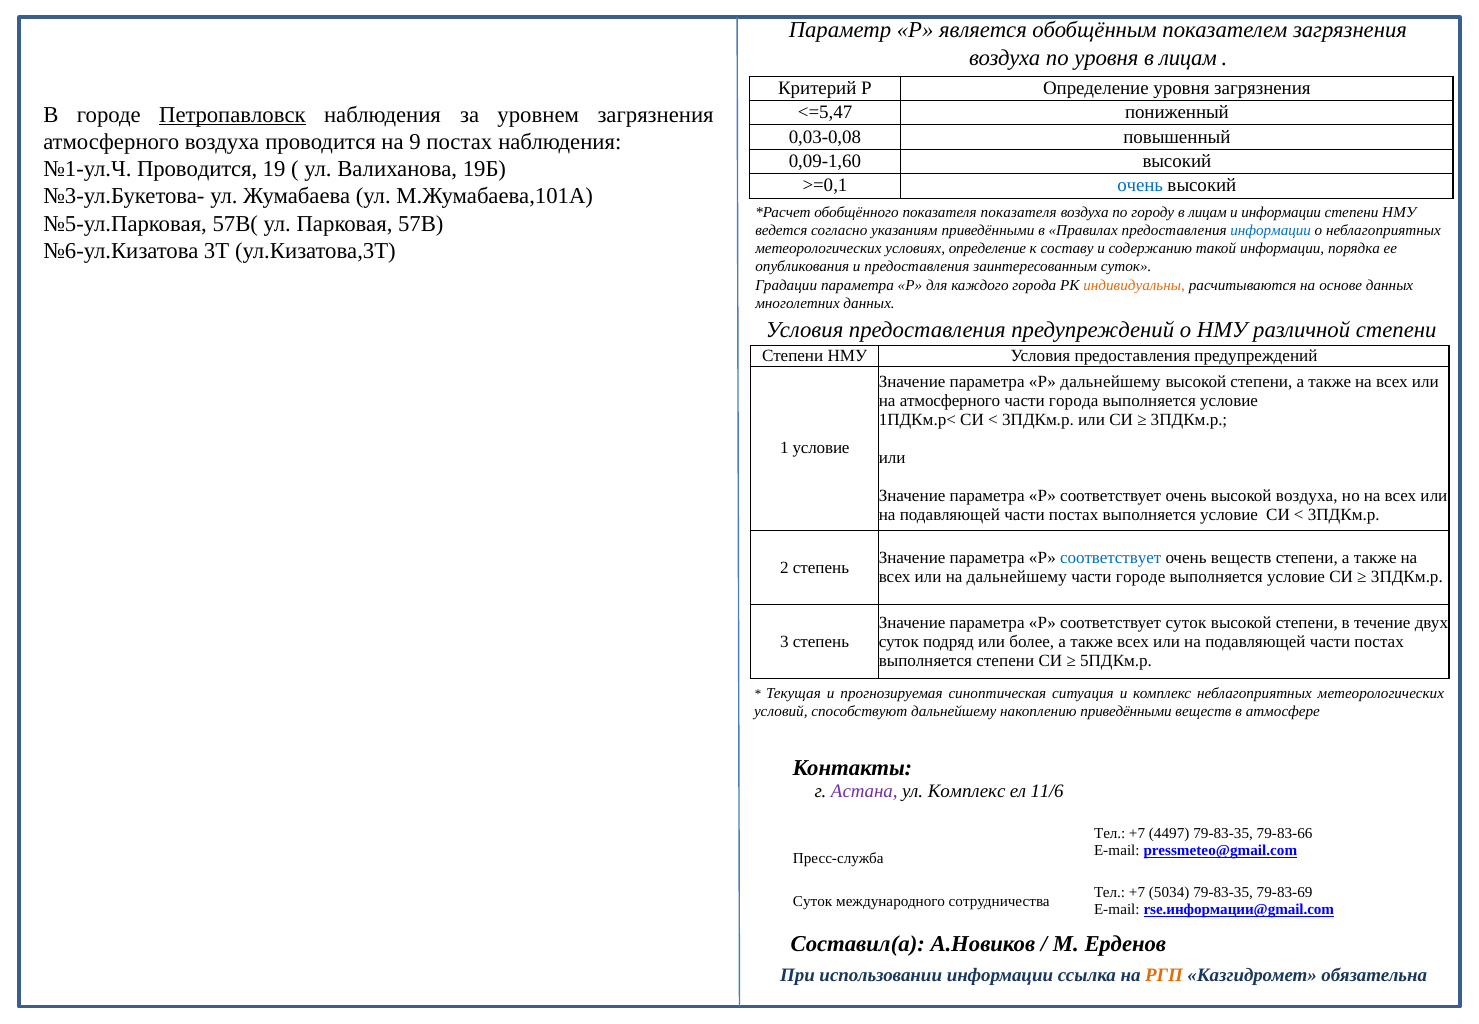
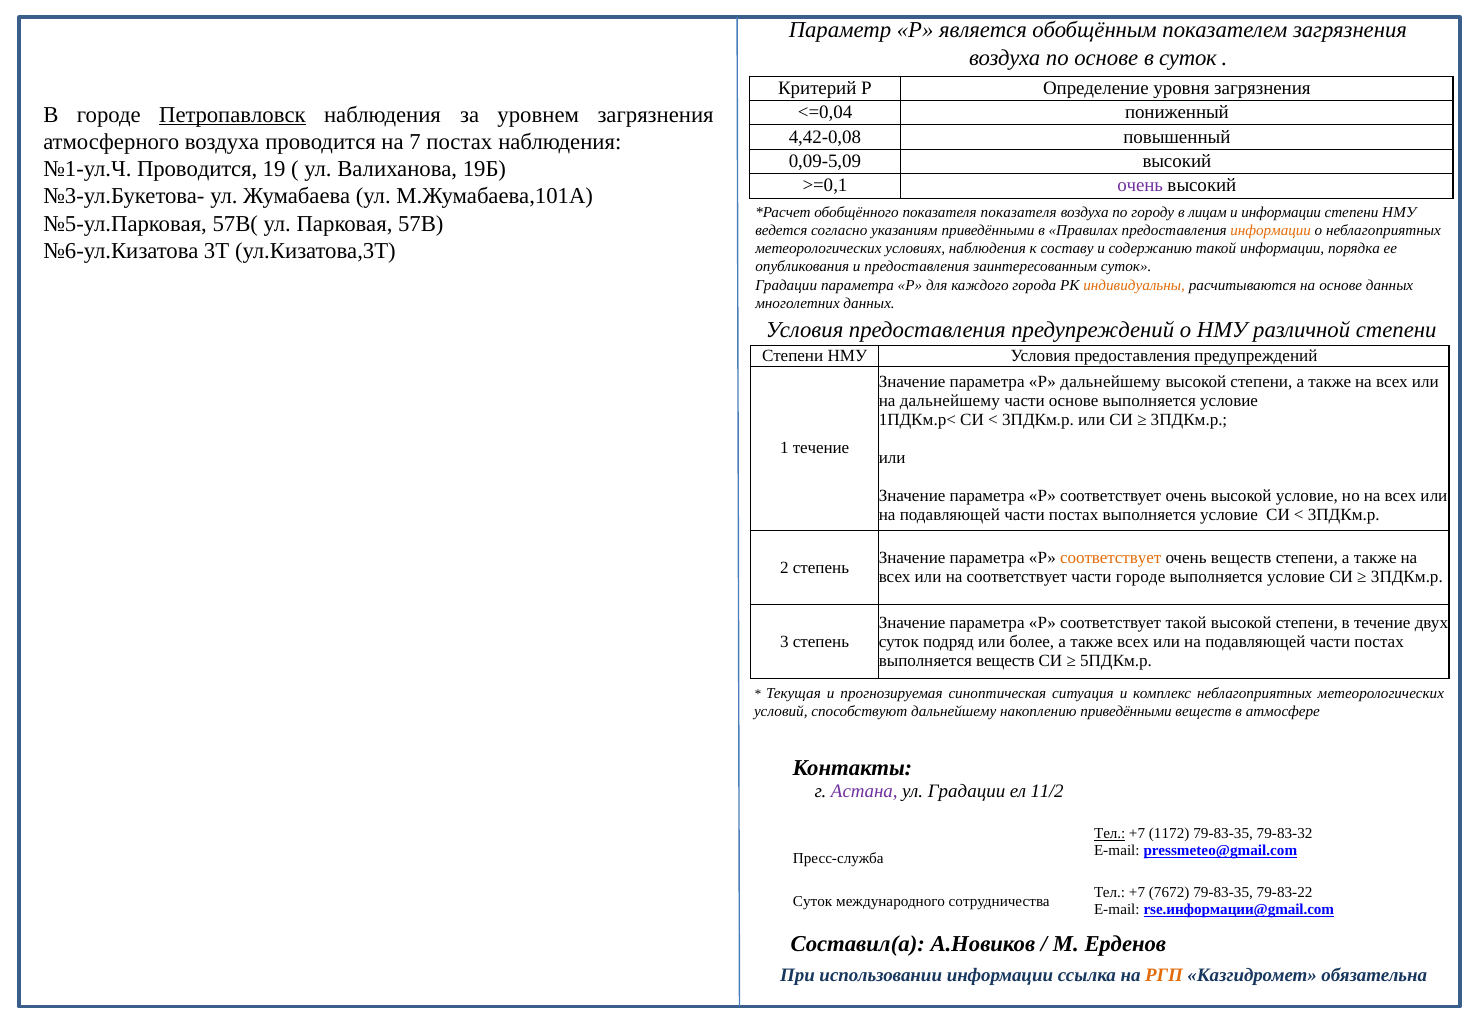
по уровня: уровня -> основе (1106, 58)
лицам: лицам -> суток (1188, 58)
<=5,47: <=5,47 -> <=0,04 (825, 112)
0,03-0,08: 0,03-0,08 -> 4,42-0,08 (825, 137)
9: 9 -> 7 (415, 142)
0,09-1,60: 0,09-1,60 -> 0,09-5,09 (825, 161)
очень colour: blue -> purple (1140, 186)
информации colour: blue -> orange (1271, 231)
условиях определение: определение -> наблюдения (987, 249)
на атмосферного: атмосферного -> дальнейшему (950, 401)
части города: города -> основе (1074, 401)
1 условие: условие -> течение (821, 448)
высокой воздуха: воздуха -> условие (1307, 496)
соответствует colour: blue -> orange (1111, 558)
на дальнейшему: дальнейшему -> соответствует (1017, 577)
соответствует суток: суток -> такой (1186, 623)
выполняется степени: степени -> веществ (1005, 660)
ул Комплекс: Комплекс -> Градации (967, 792)
11/6: 11/6 -> 11/2 (1047, 792)
Тел underline: none -> present (1110, 834)
4497: 4497 -> 1172 (1169, 834)
79-83-66: 79-83-66 -> 79-83-32 (1285, 834)
5034: 5034 -> 7672 (1169, 893)
79-83-69: 79-83-69 -> 79-83-22 (1285, 893)
